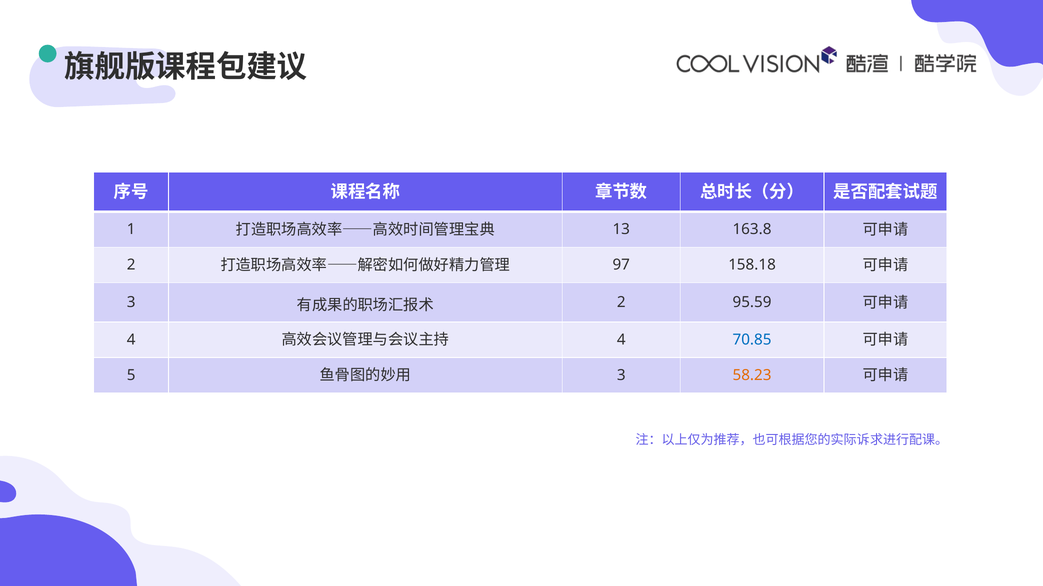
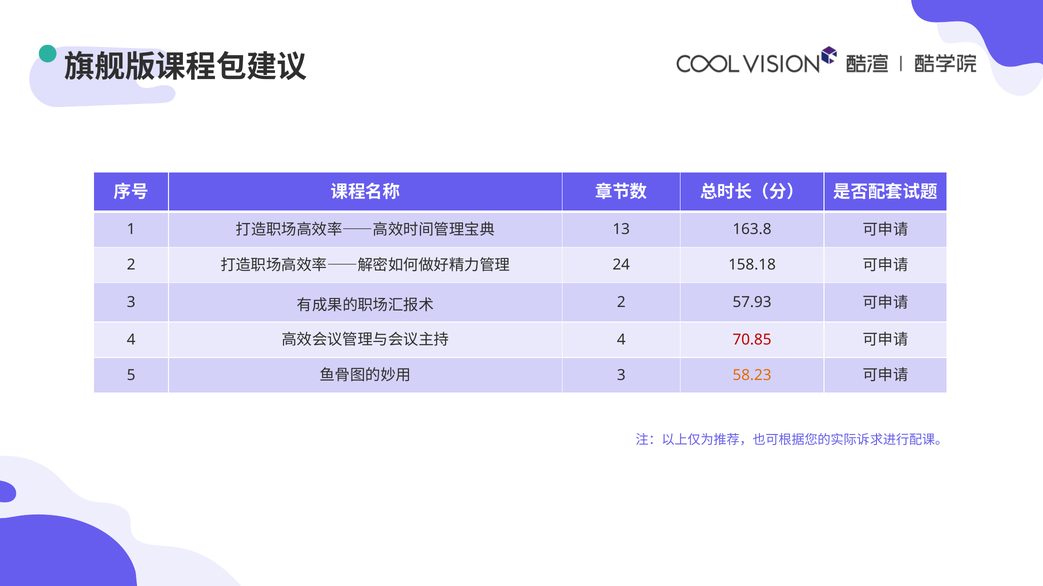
97: 97 -> 24 (621, 265)
95.59: 95.59 -> 57.93 (752, 303)
70.85 colour: blue -> red (752, 340)
